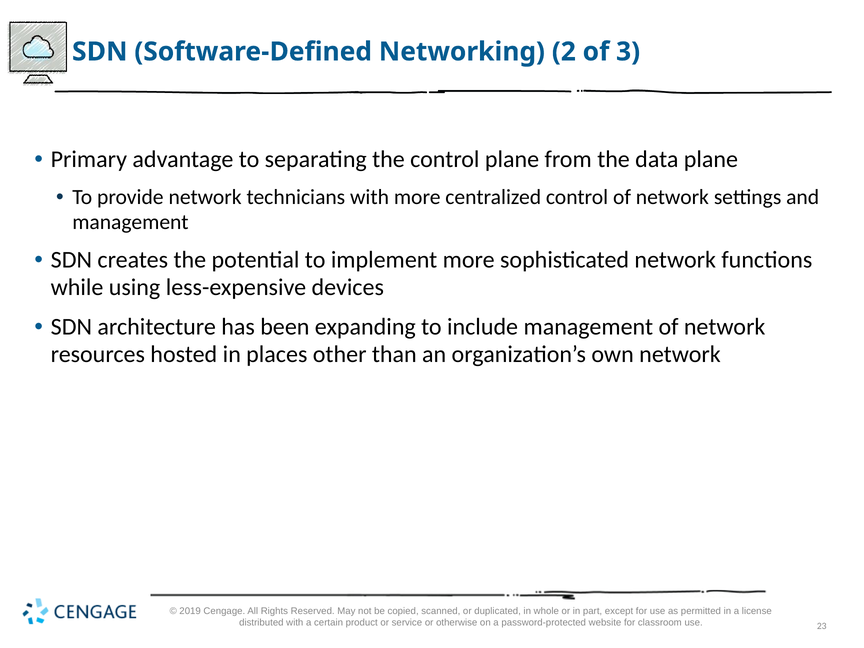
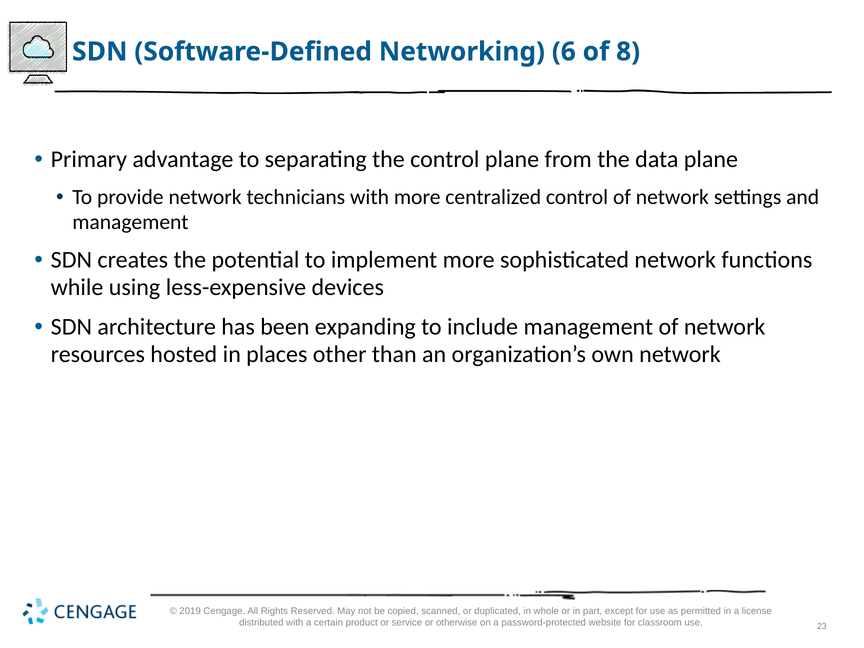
2: 2 -> 6 (564, 52)
3: 3 -> 8 (628, 52)
